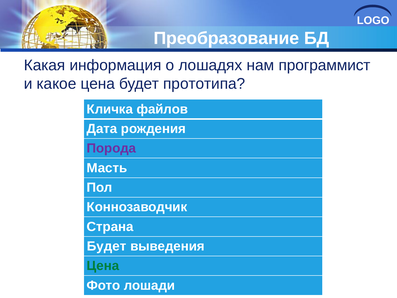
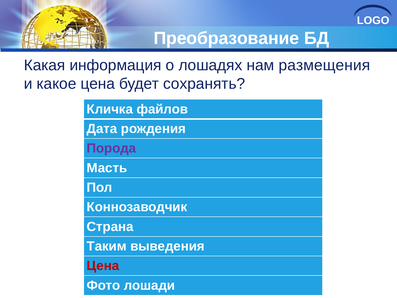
программист: программист -> размещения (324, 65)
прототипа: прототипа -> сохранять (204, 84)
Будет: Будет -> Таким (107, 246)
Цена colour: green -> red (103, 266)
